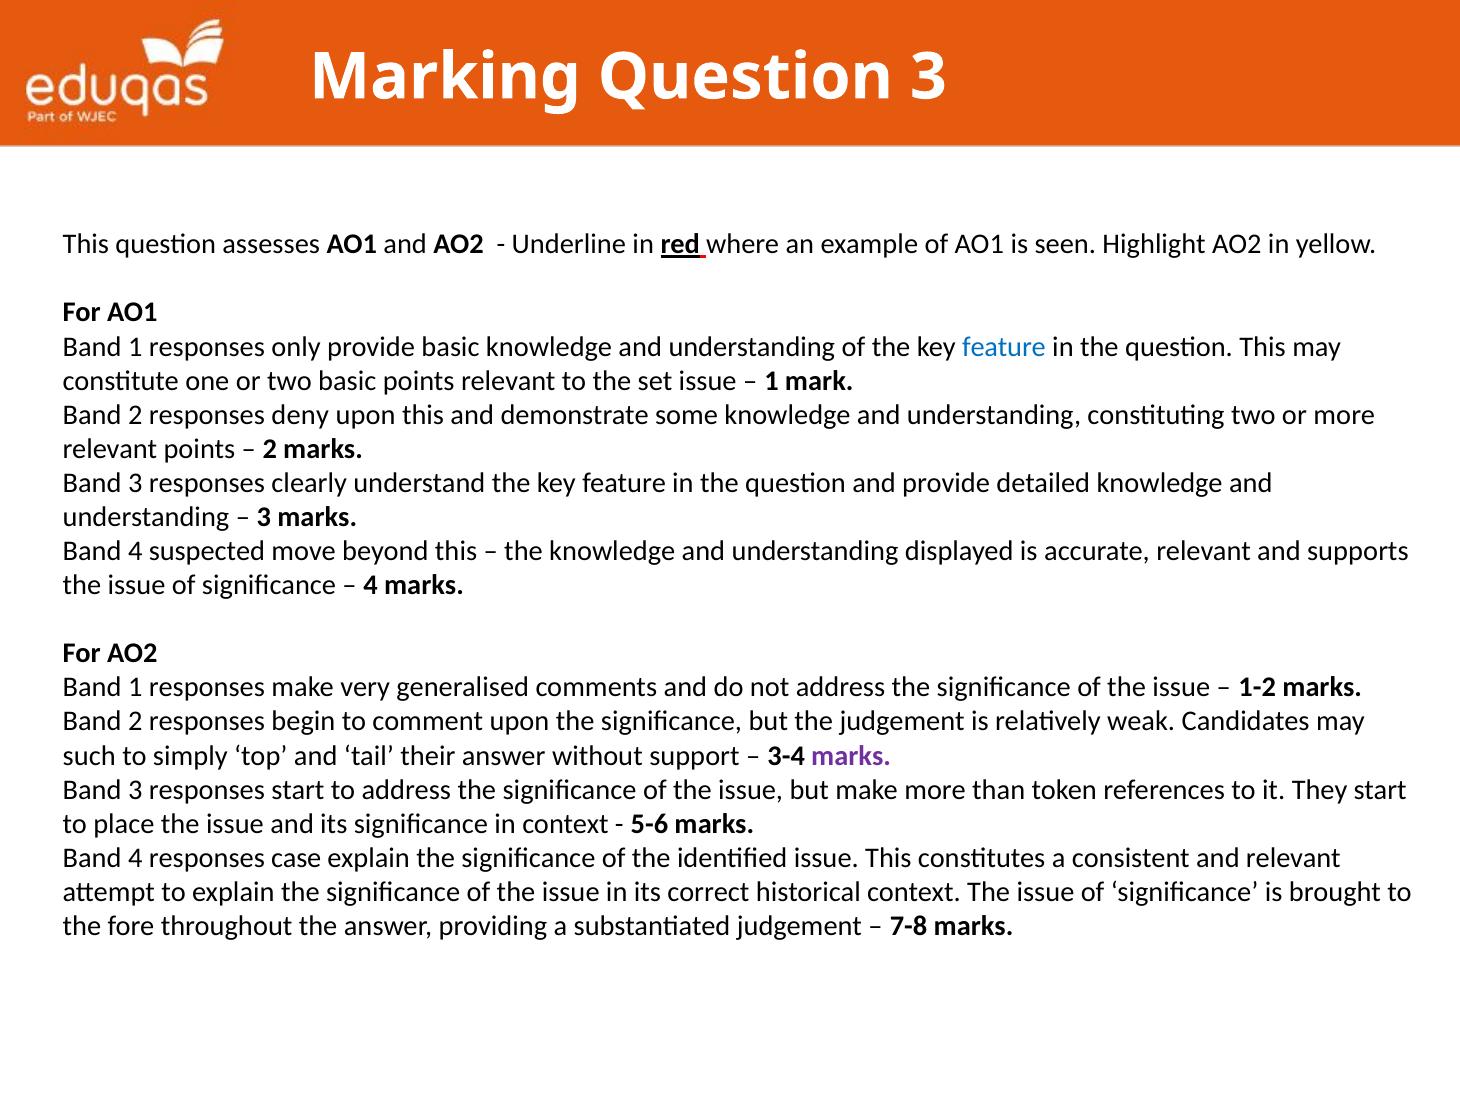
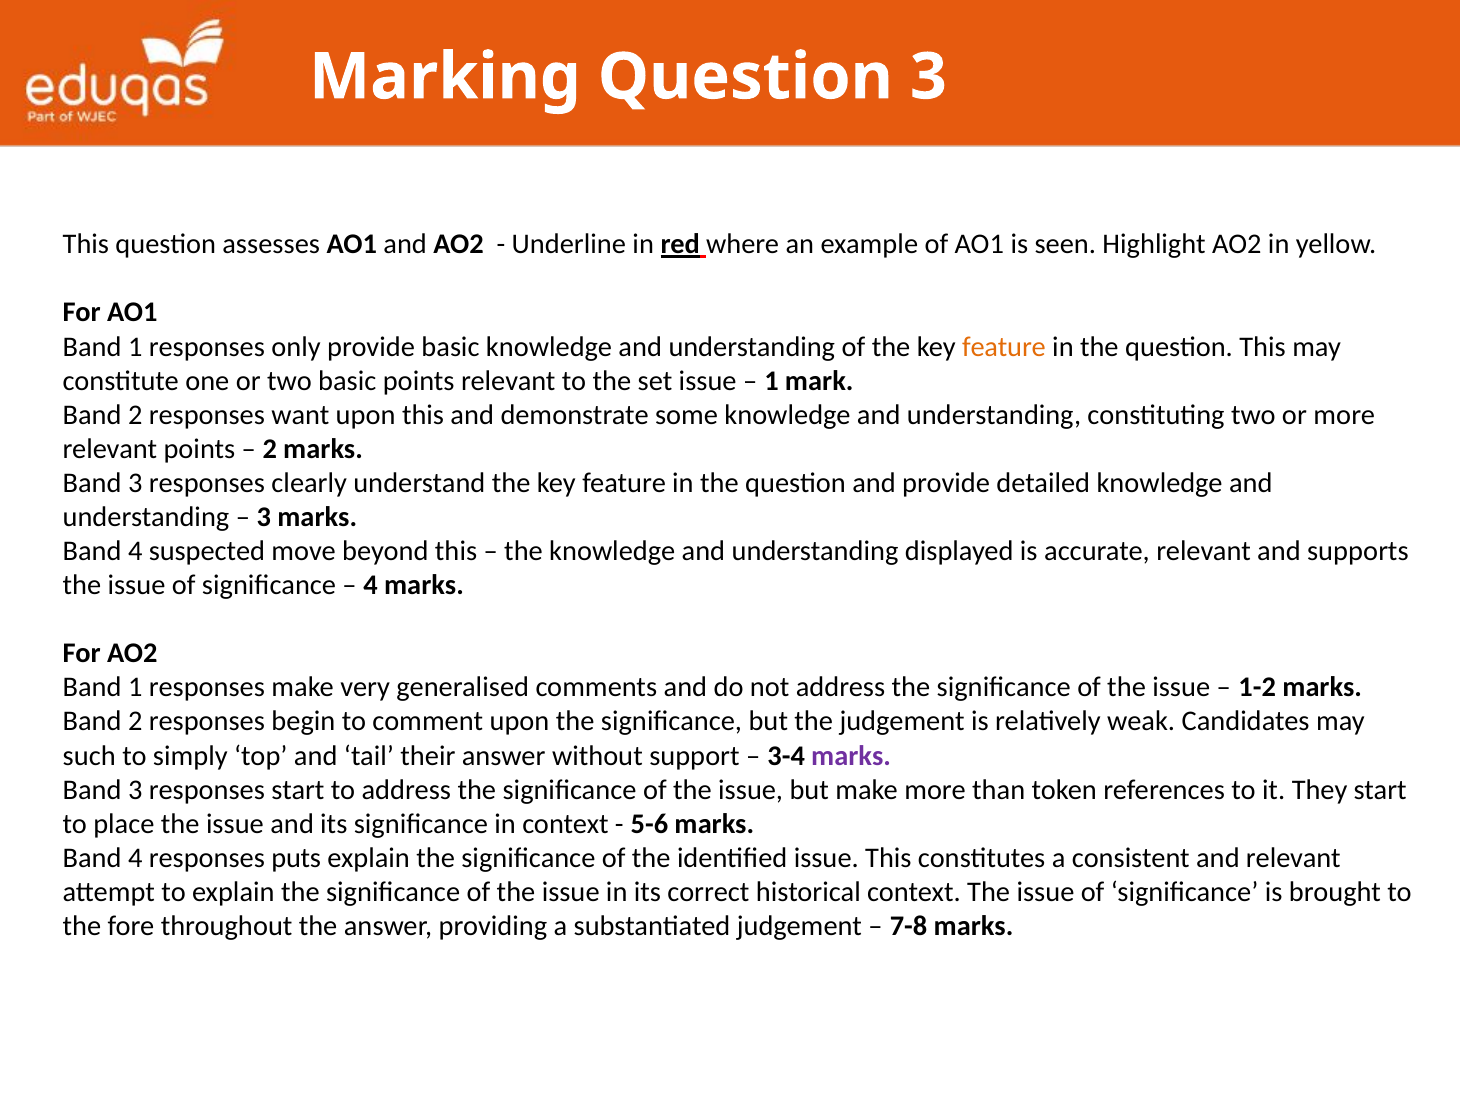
feature colour: blue -> orange (1004, 347)
deny: deny -> want (300, 415)
case: case -> puts (296, 858)
